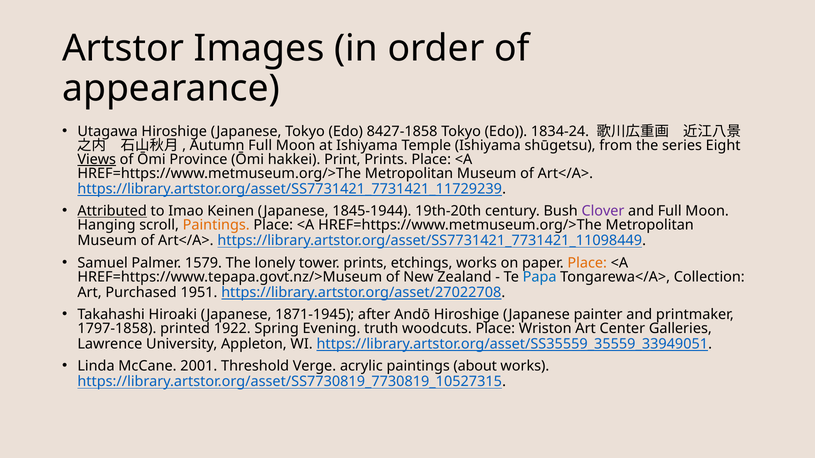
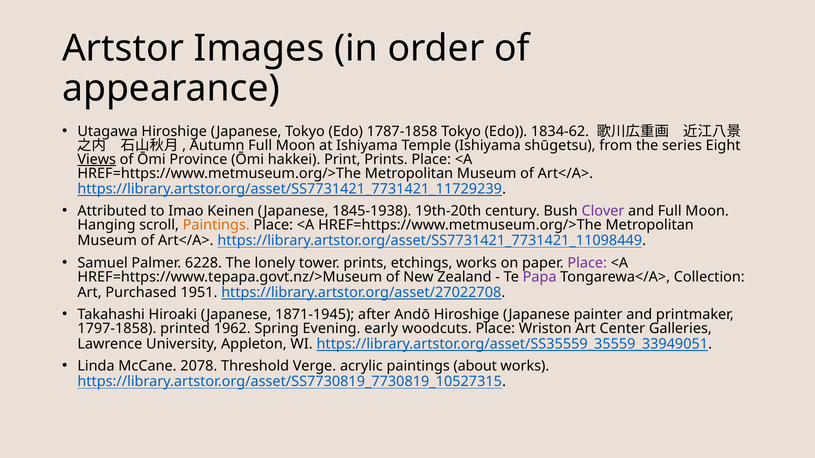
8427-1858: 8427-1858 -> 1787-1858 (402, 132)
1834-24: 1834-24 -> 1834-62 (560, 132)
Attributed underline: present -> none (112, 211)
1845-1944: 1845-1944 -> 1845-1938 (372, 211)
1579: 1579 -> 6228 (203, 263)
Place colour: orange -> purple (587, 263)
Papa colour: blue -> purple (540, 277)
1922: 1922 -> 1962 (232, 329)
truth: truth -> early (381, 329)
2001: 2001 -> 2078 (199, 366)
